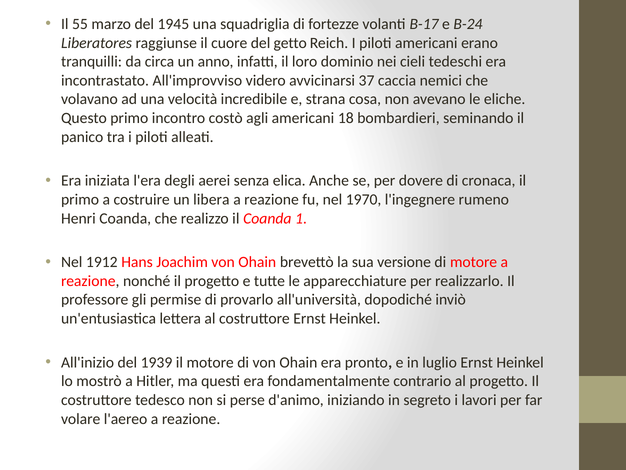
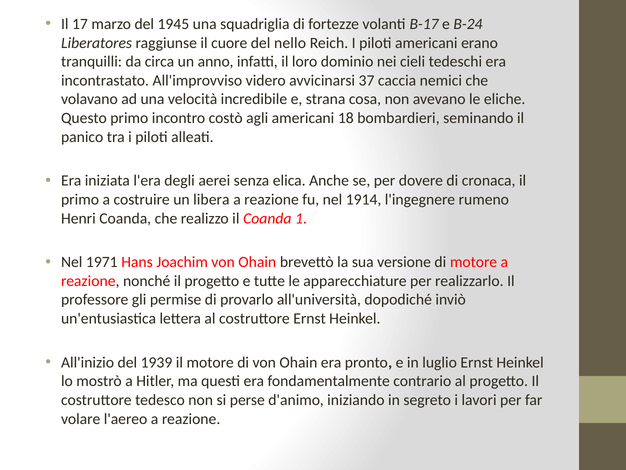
55: 55 -> 17 (80, 24)
getto: getto -> nello (290, 43)
1970: 1970 -> 1914 (364, 199)
1912: 1912 -> 1971 (102, 262)
